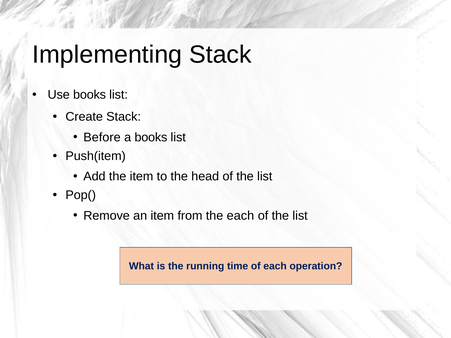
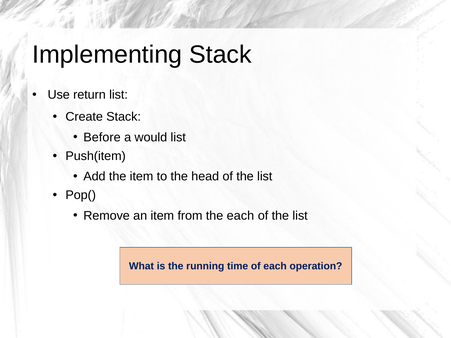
Use books: books -> return (89, 95)
a books: books -> would (151, 137)
